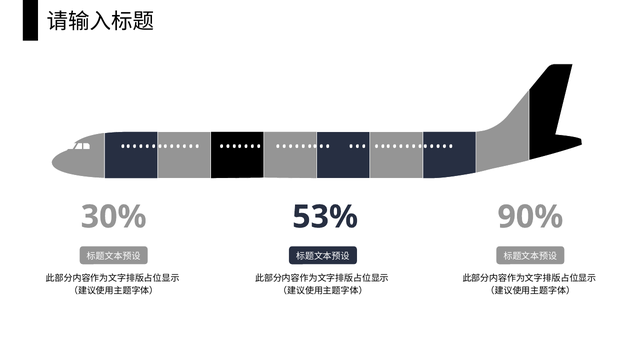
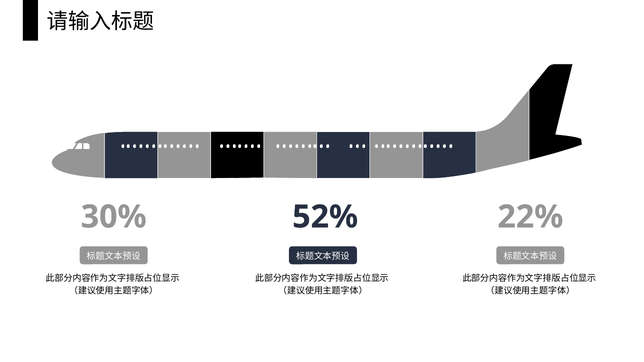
53%: 53% -> 52% (325, 217)
90%: 90% -> 22% (530, 217)
